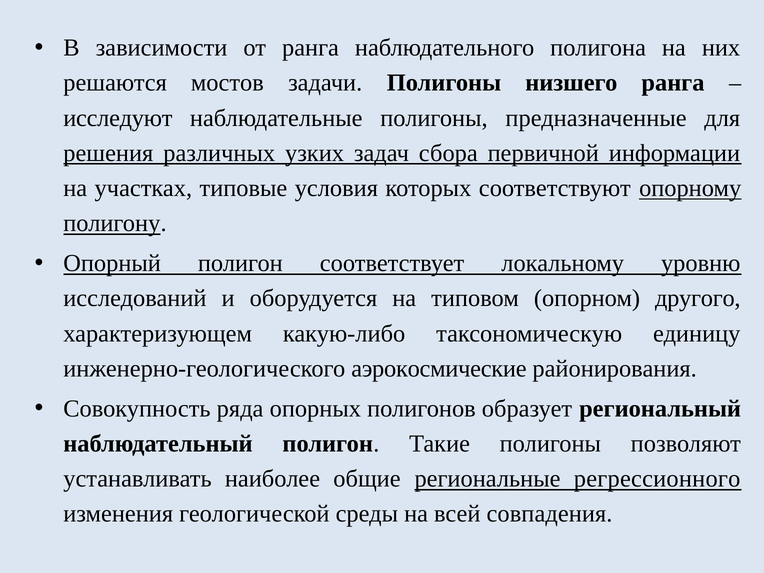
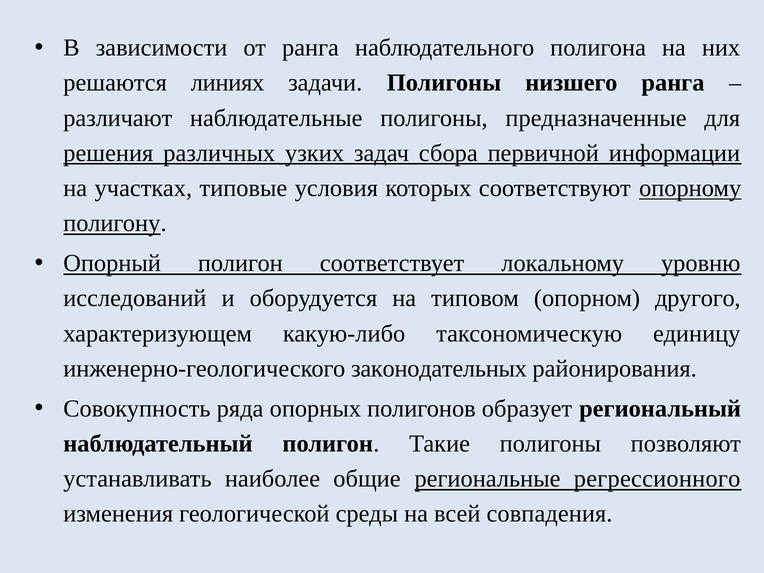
мостов: мостов -> линиях (228, 83)
исследуют: исследуют -> различают (118, 118)
аэрокосмические: аэрокосмические -> законодательных (439, 369)
